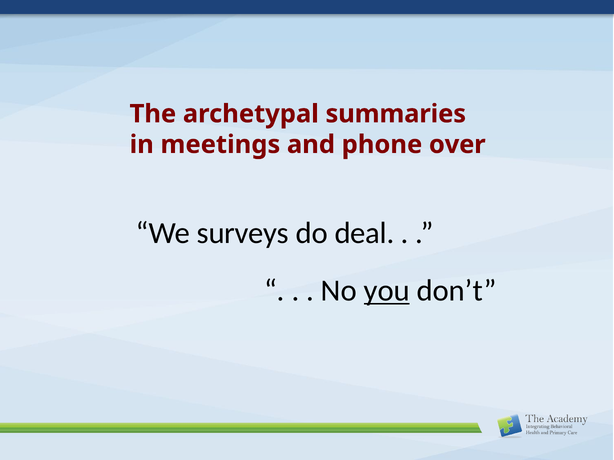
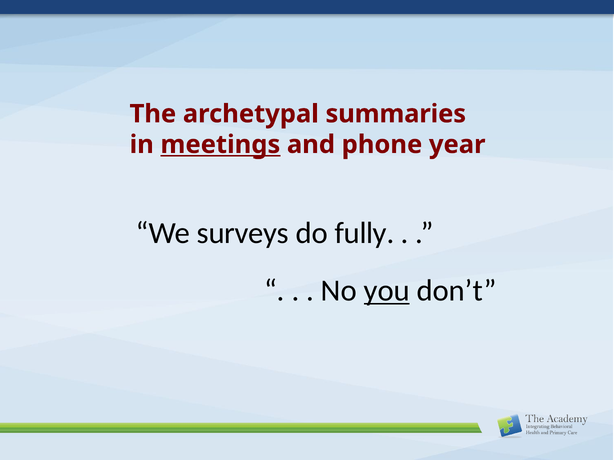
meetings underline: none -> present (220, 145)
over: over -> year (457, 145)
deal: deal -> fully (364, 234)
